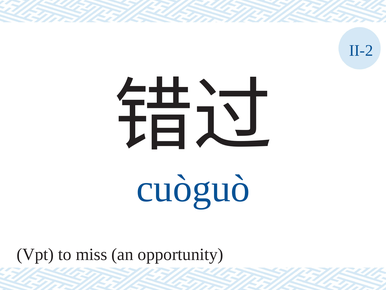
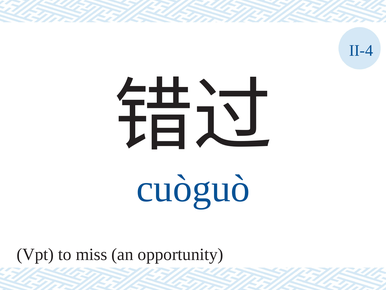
II-2: II-2 -> II-4 (361, 51)
